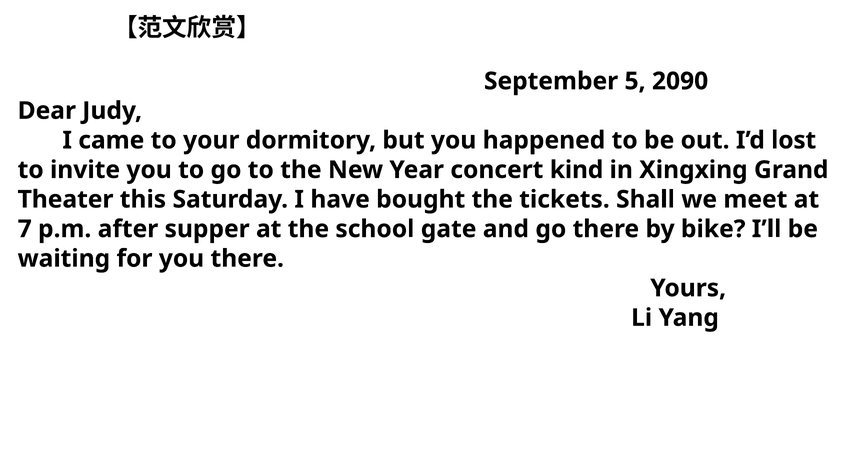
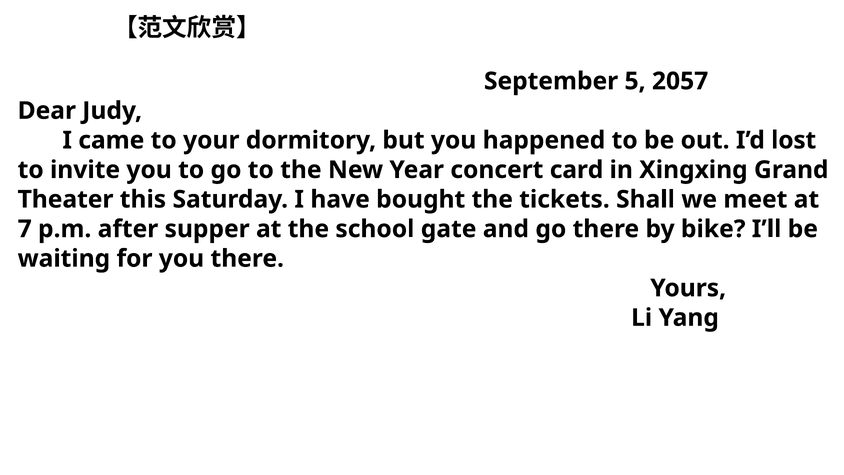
2090: 2090 -> 2057 (680, 81)
kind: kind -> card (577, 170)
